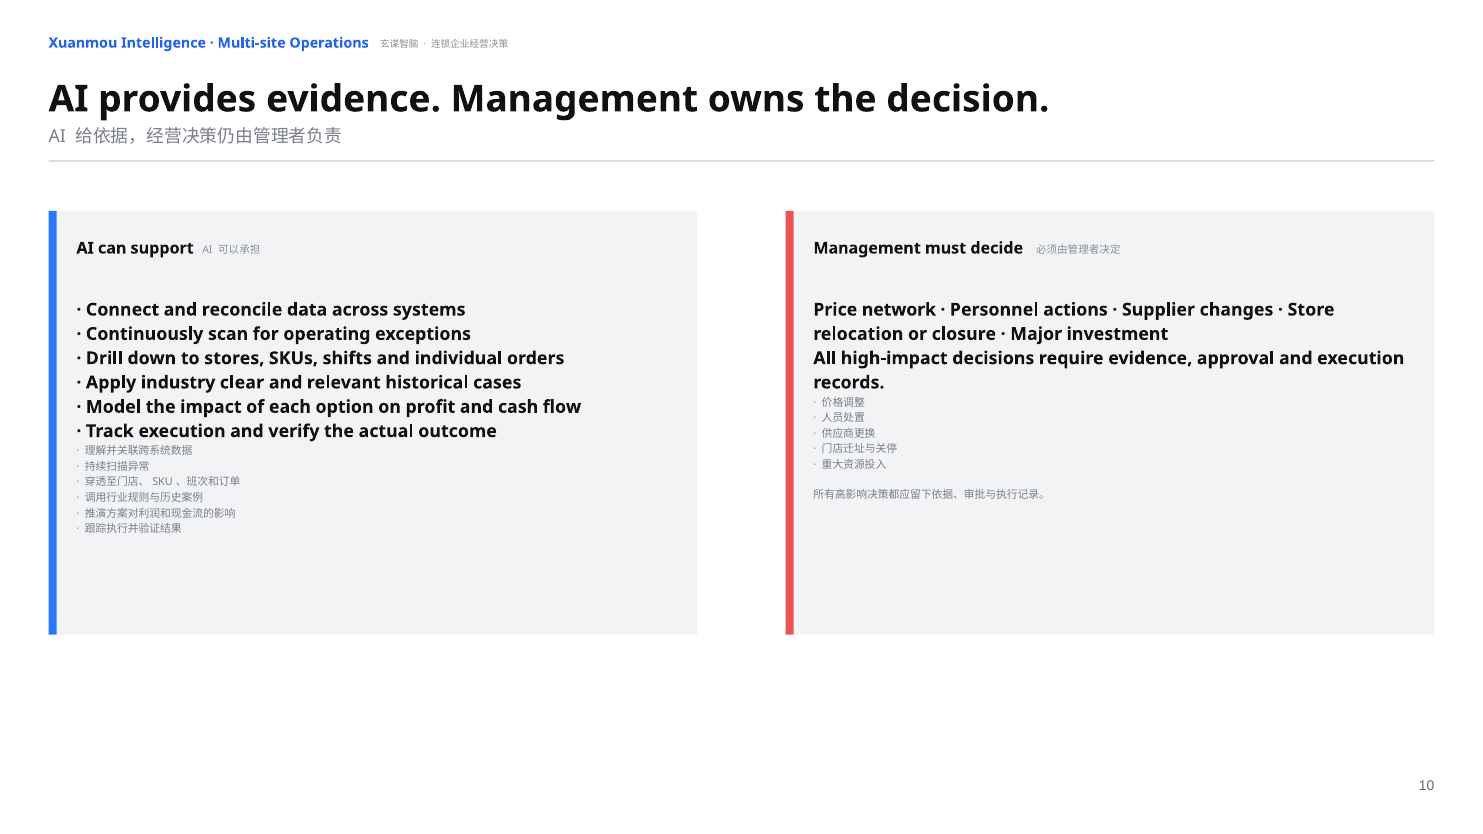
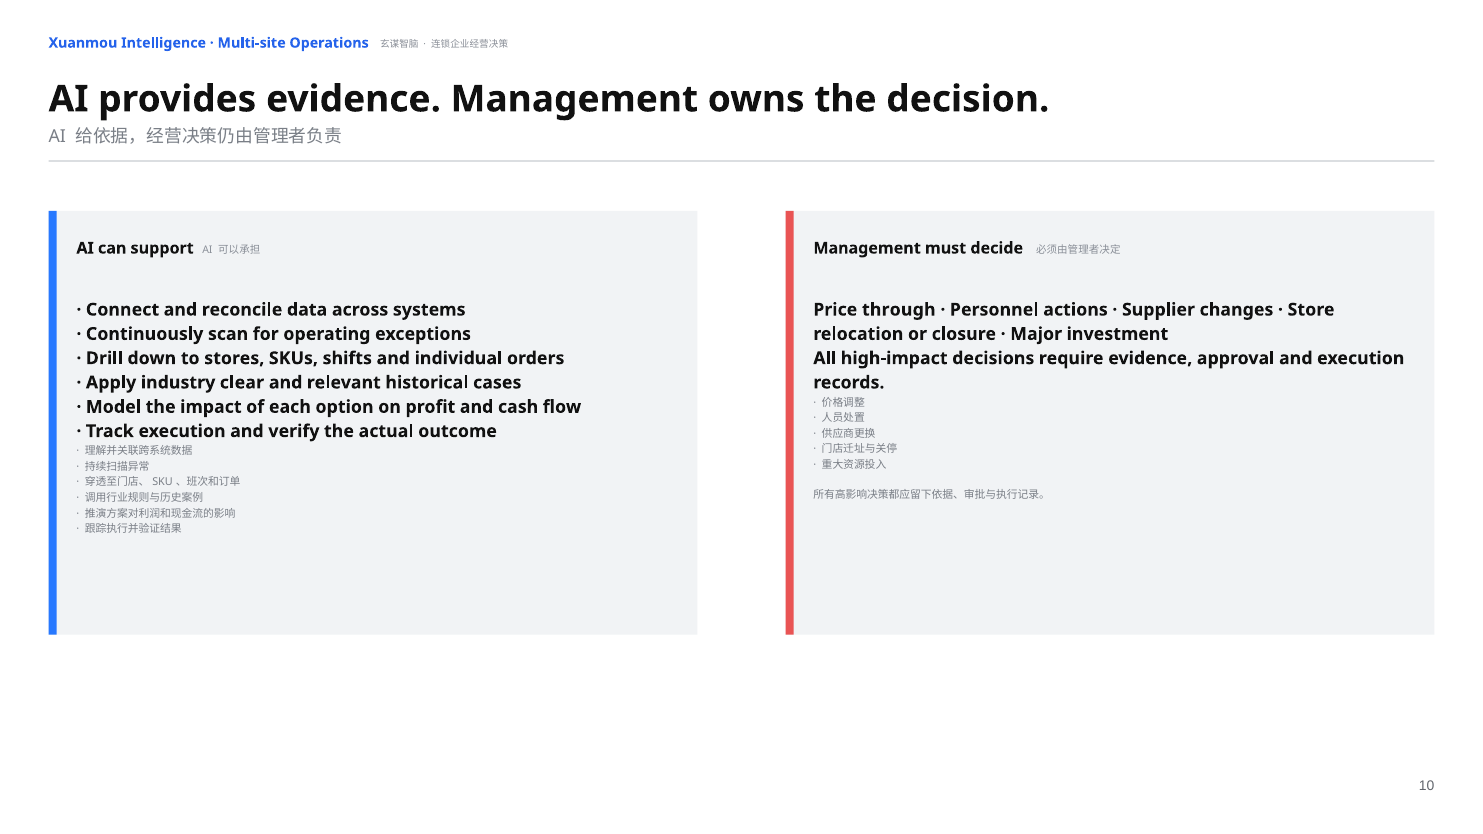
network: network -> through (899, 310)
